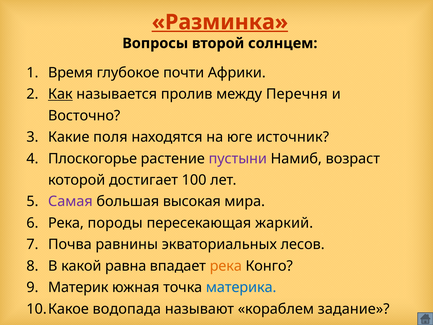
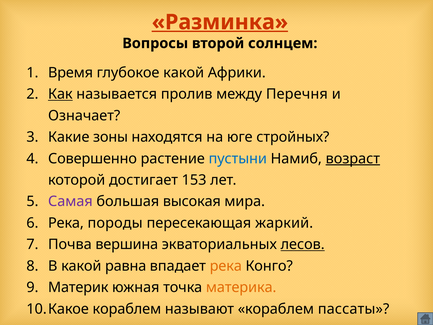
глубокое почти: почти -> какой (184, 73)
Восточно: Восточно -> Означает (84, 116)
поля: поля -> зоны (111, 137)
источник: источник -> стройных (293, 137)
Плоскогорье: Плоскогорье -> Совершенно (93, 158)
пустыни colour: purple -> blue (238, 158)
возраст underline: none -> present (353, 158)
100: 100 -> 153 (194, 180)
равнины: равнины -> вершина (127, 244)
лесов underline: none -> present (303, 244)
материка colour: blue -> orange (241, 287)
водопада: водопада -> кораблем (127, 309)
задание: задание -> пассаты (354, 309)
